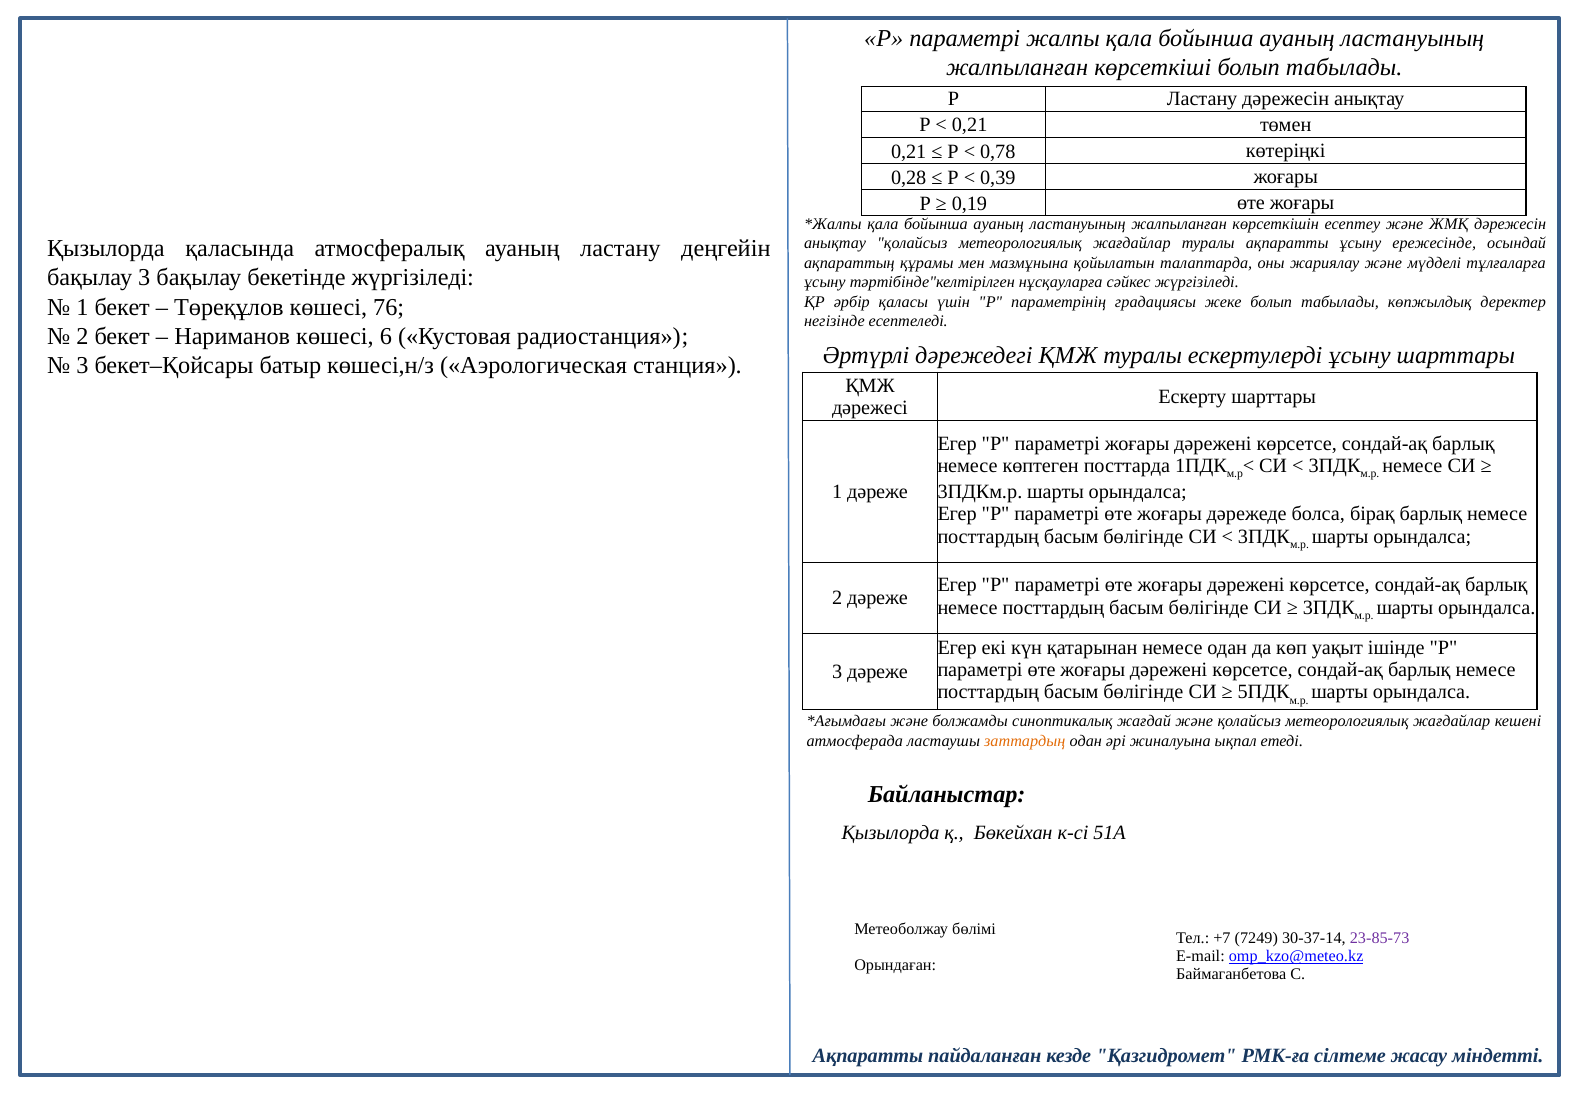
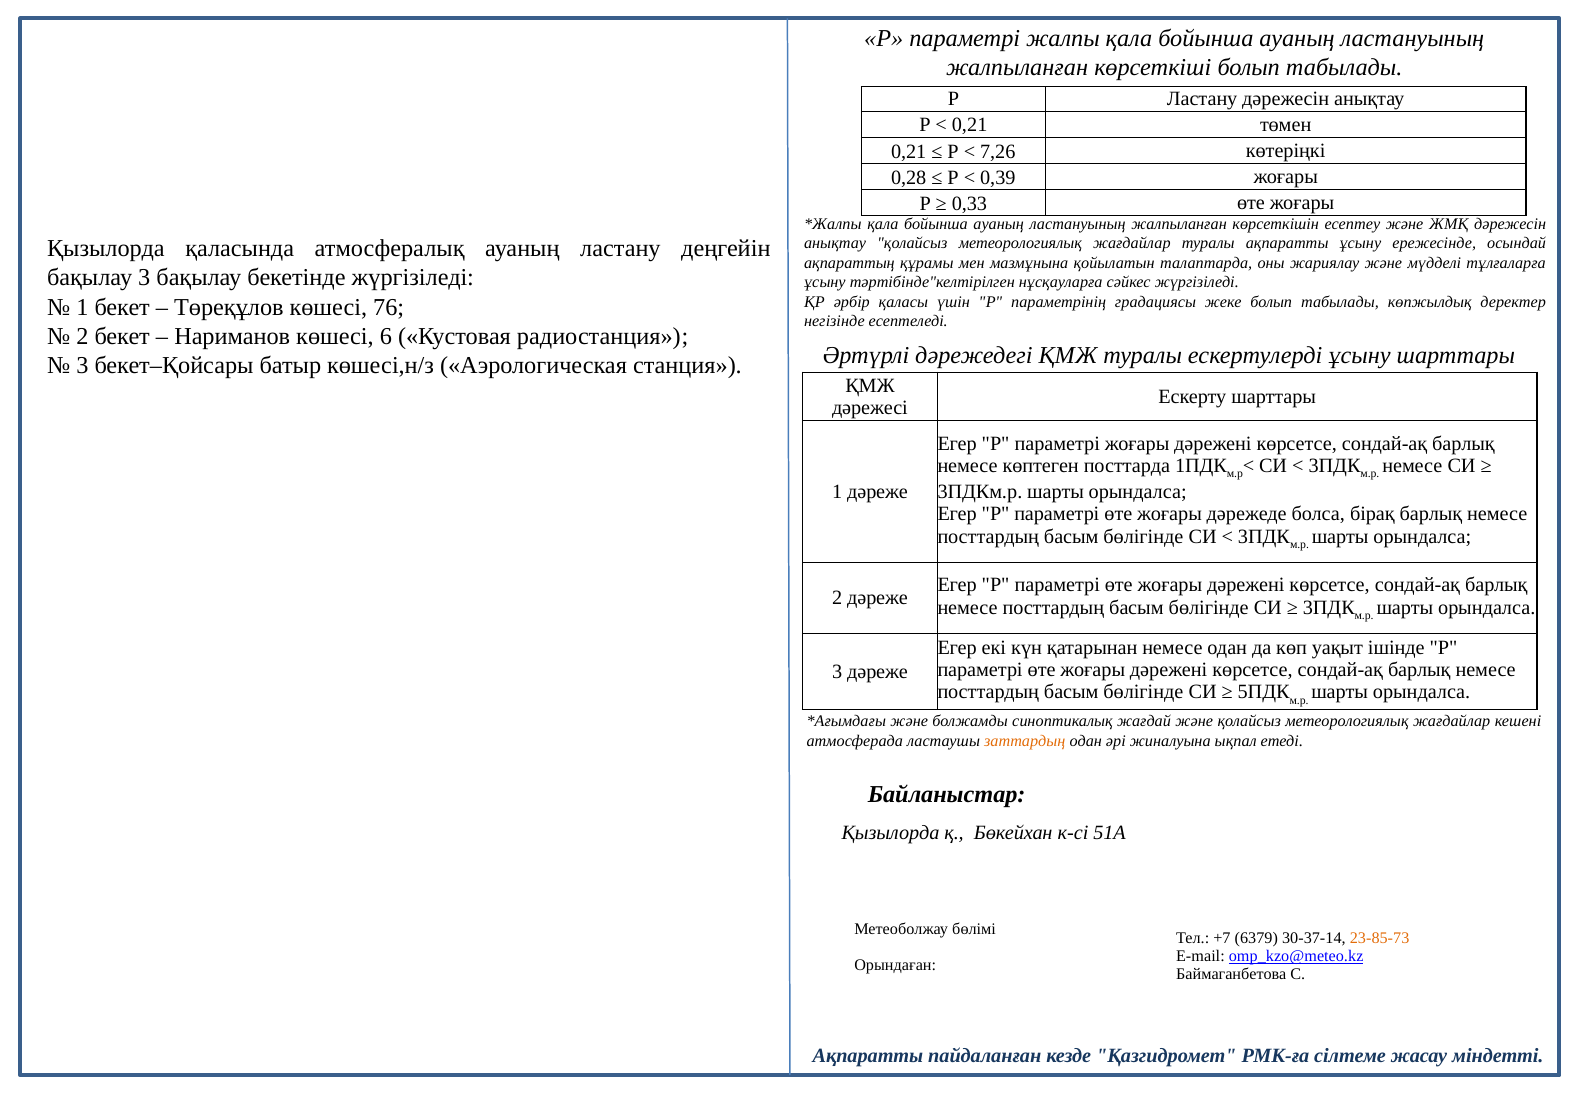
0,78: 0,78 -> 7,26 (998, 151)
0,19: 0,19 -> 0,33 (969, 203)
7249: 7249 -> 6379 (1256, 938)
23-85-73 colour: purple -> orange (1380, 938)
